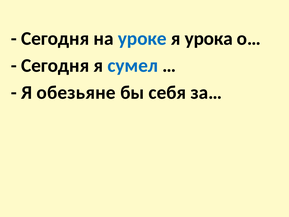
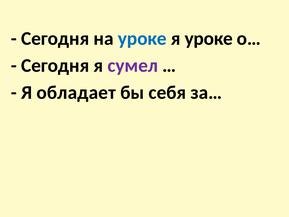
я урока: урока -> уроке (209, 39)
сумел colour: blue -> purple (133, 65)
обезьяне: обезьяне -> обладает (76, 92)
